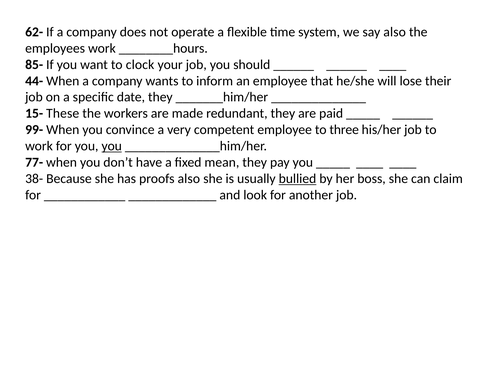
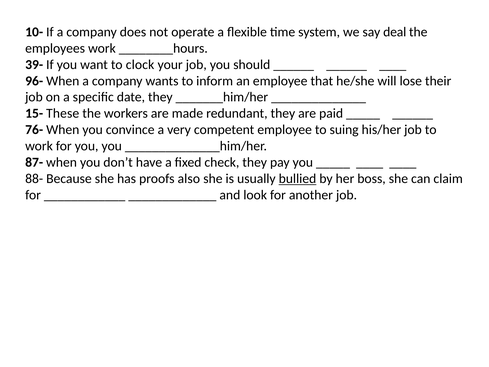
62-: 62- -> 10- (34, 32)
say also: also -> deal (395, 32)
85-: 85- -> 39- (34, 64)
44-: 44- -> 96- (34, 81)
99-: 99- -> 76- (34, 130)
three: three -> suing (344, 130)
you underline: present -> none (112, 146)
77-: 77- -> 87- (34, 162)
mean: mean -> check (222, 162)
38-: 38- -> 88- (34, 179)
